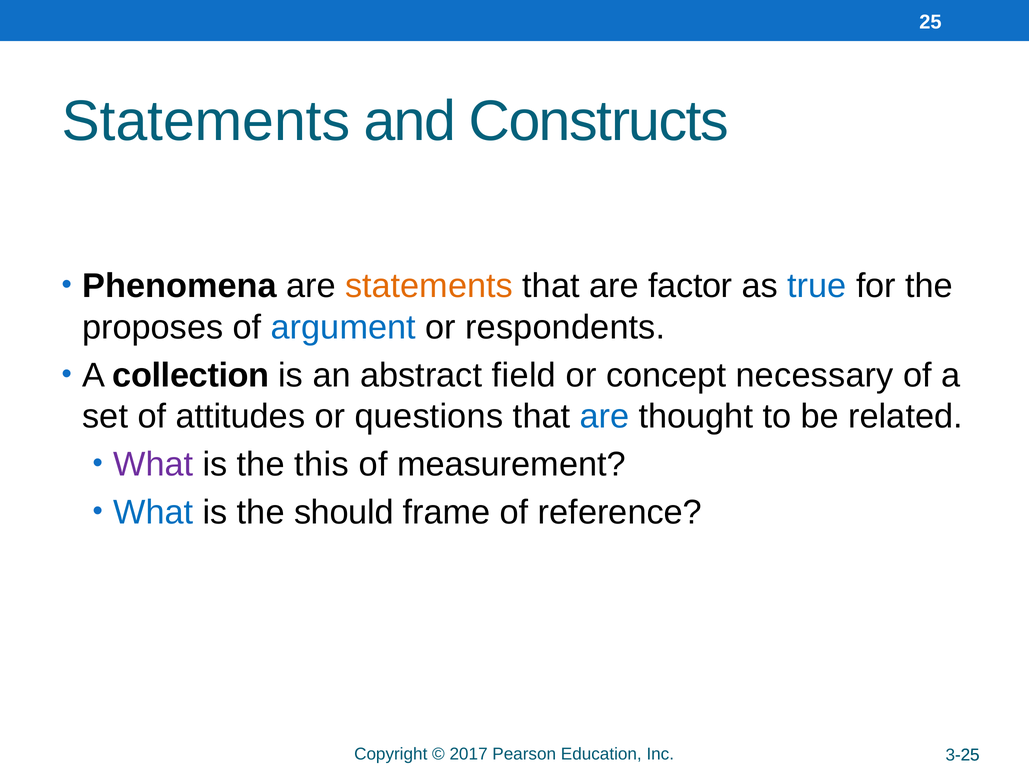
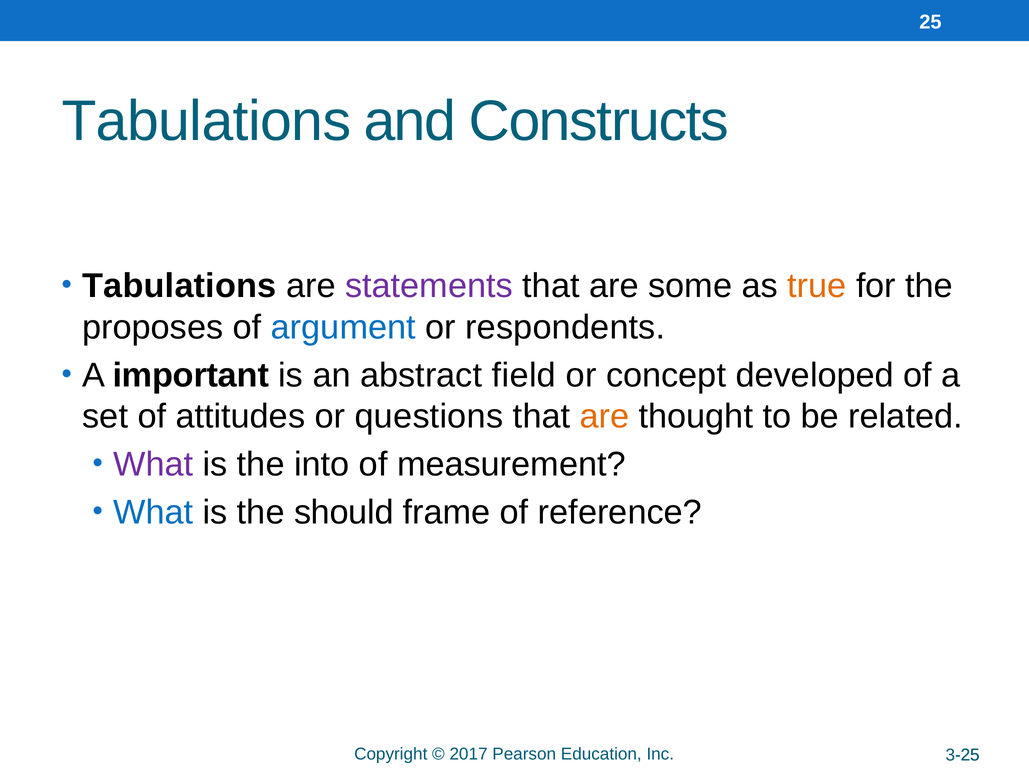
Statements: Statements -> Tabulations (206, 122)
Phenomena: Phenomena -> Tabulations (179, 286)
statements colour: orange -> purple (429, 286)
factor: factor -> some (690, 286)
true colour: blue -> orange (817, 286)
collection: collection -> important (191, 375)
necessary: necessary -> developed (815, 375)
are colour: blue -> orange (604, 416)
this: this -> into (322, 464)
